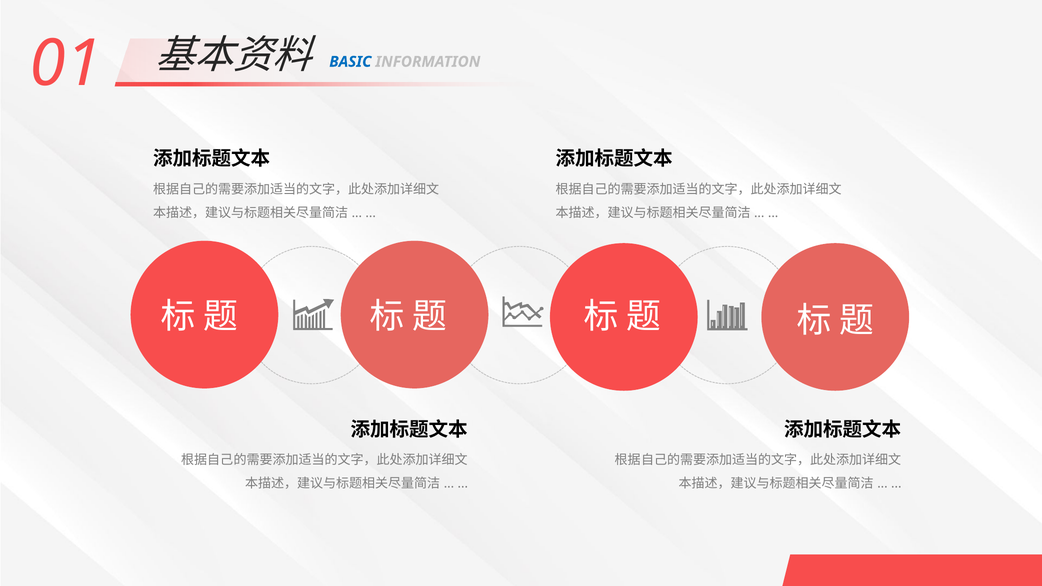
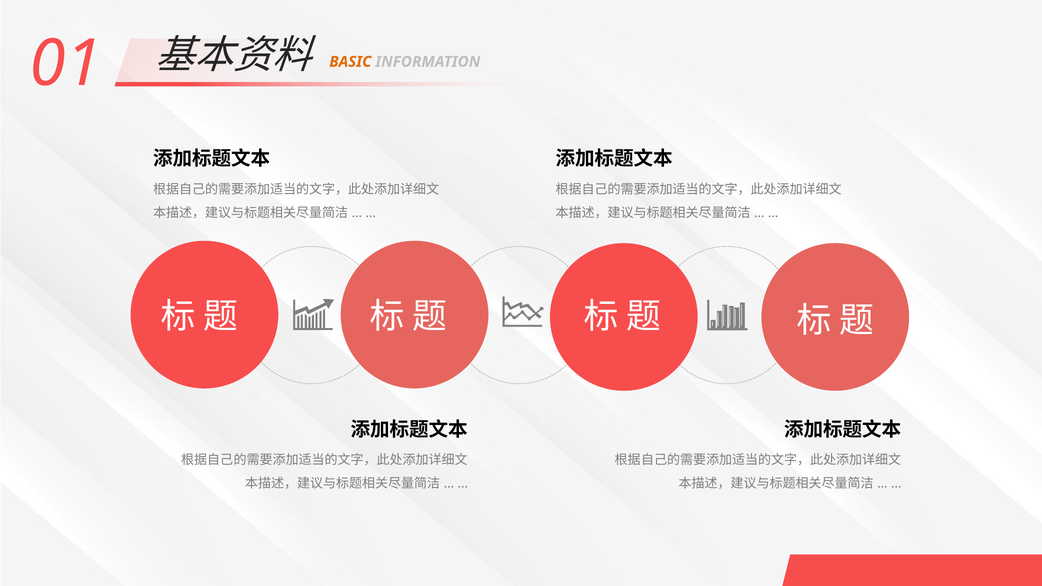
BASIC colour: blue -> orange (350, 62)
